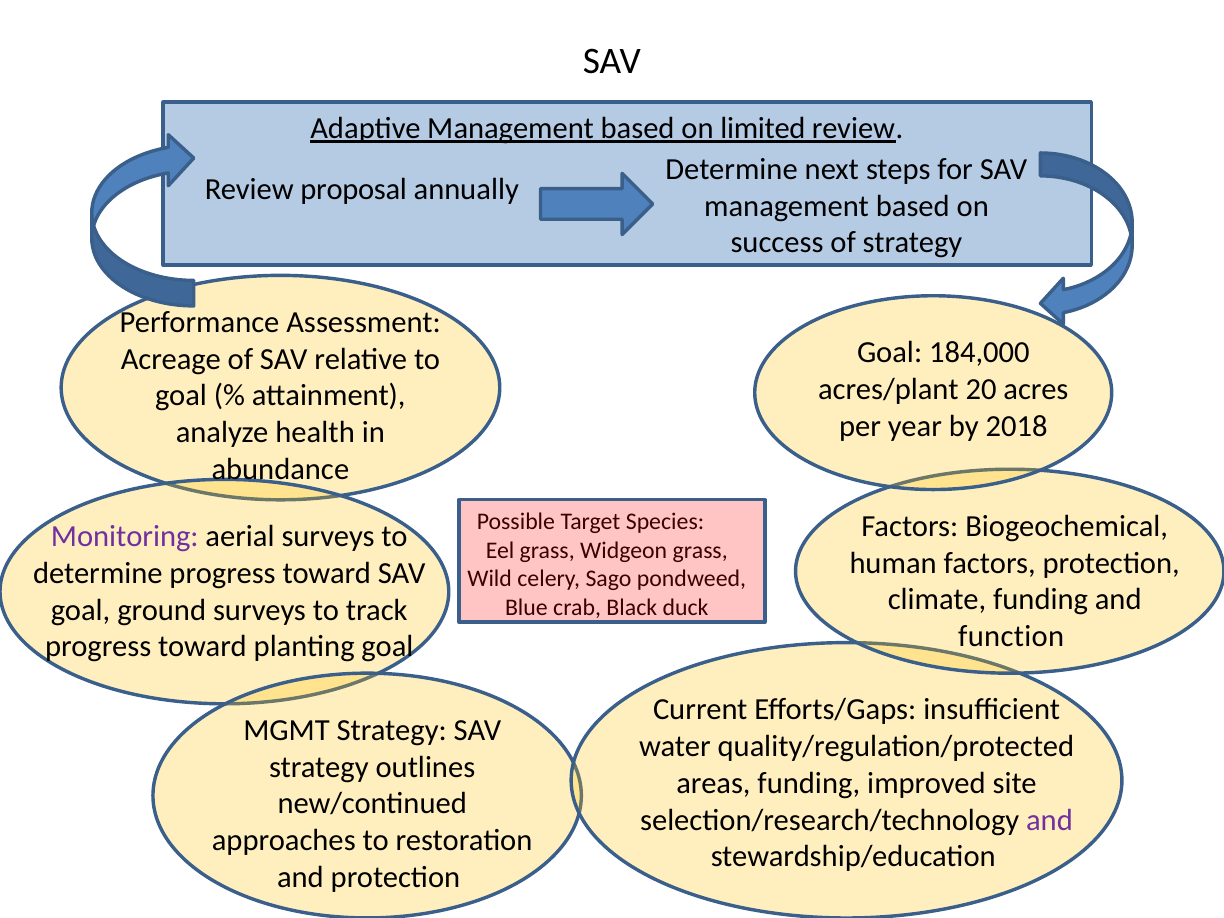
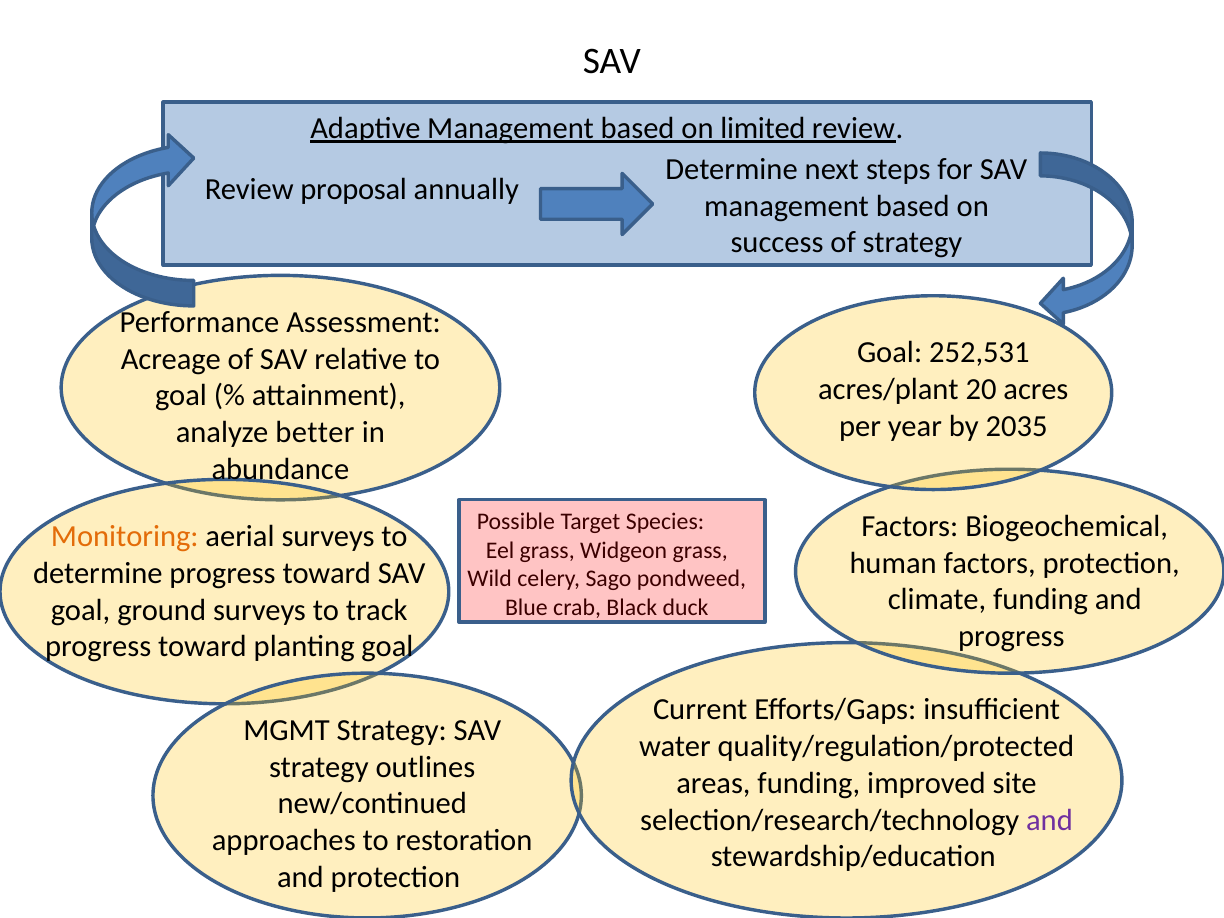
184,000: 184,000 -> 252,531 (979, 353)
2018: 2018 -> 2035 (1017, 426)
health: health -> better (315, 432)
Monitoring colour: purple -> orange (125, 536)
function: function -> progress (1011, 636)
